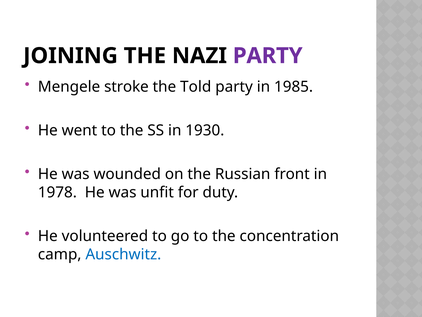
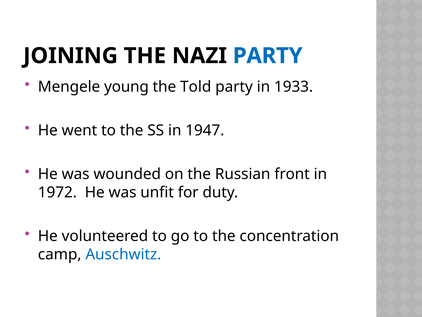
PARTY colour: purple -> blue (268, 56)
stroke: stroke -> young (126, 87)
1985: 1985 -> 1933 (294, 87)
1930: 1930 -> 1947 (205, 130)
1978: 1978 -> 1972 (57, 192)
